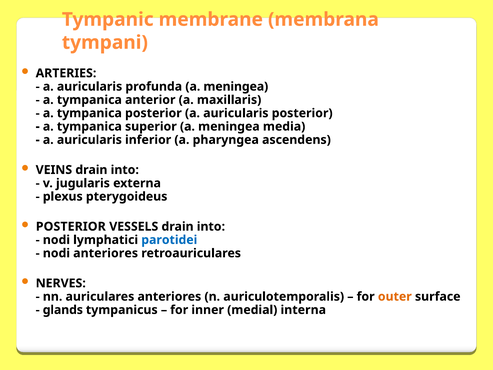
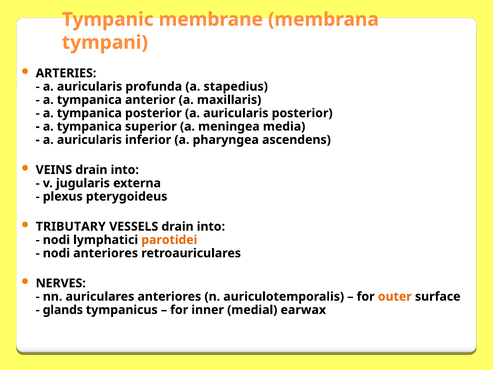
profunda a meningea: meningea -> stapedius (236, 86)
POSTERIOR: POSTERIOR -> TRIBUTARY (71, 226)
parotidei colour: blue -> orange (169, 240)
interna: interna -> earwax (303, 310)
